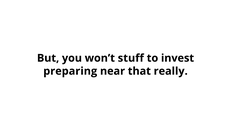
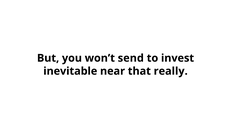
stuff: stuff -> send (131, 58)
preparing: preparing -> inevitable (70, 71)
